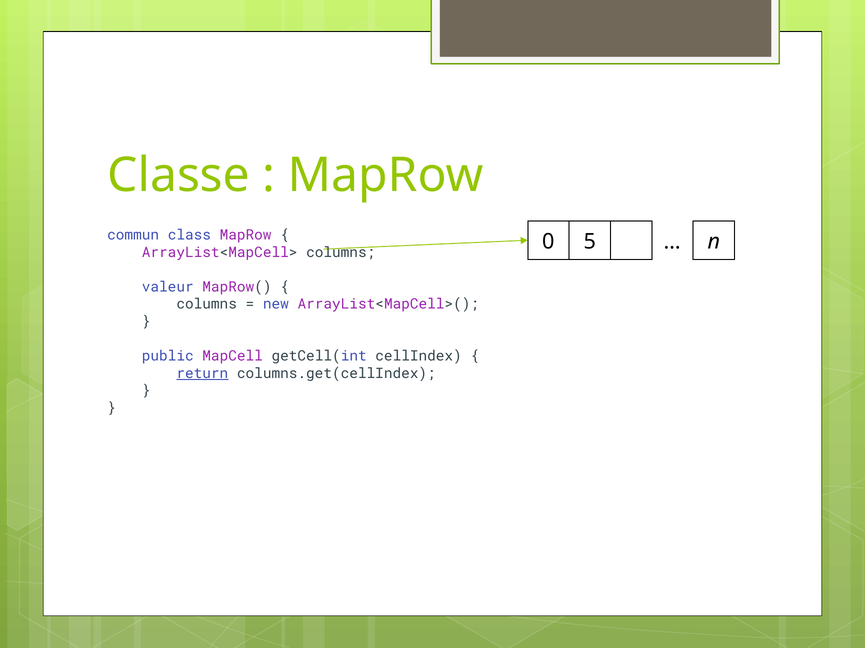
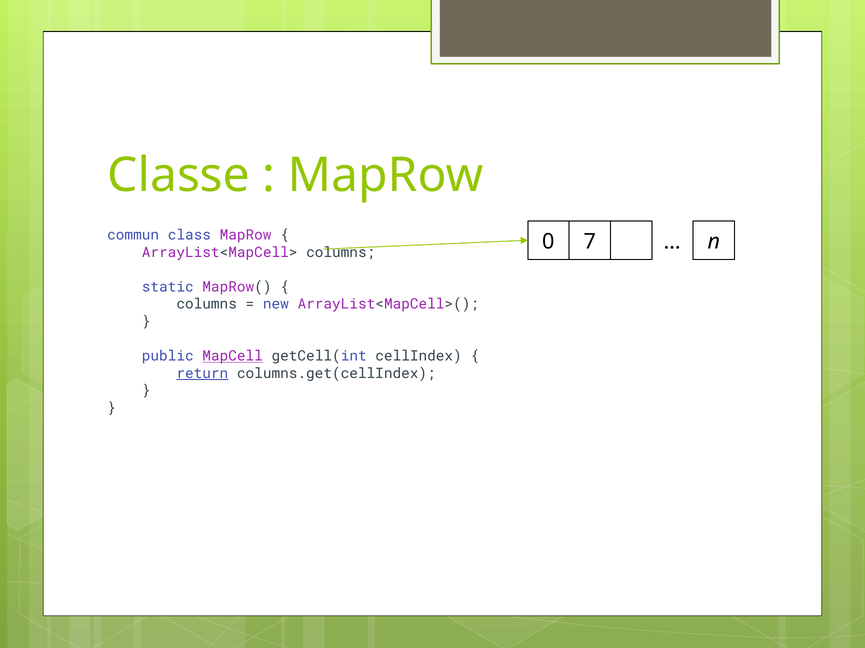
5: 5 -> 7 (590, 242)
valeur: valeur -> static (168, 287)
MapCell underline: none -> present (233, 356)
